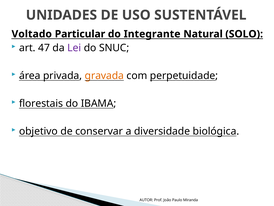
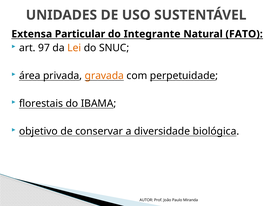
Voltado: Voltado -> Extensa (32, 34)
SOLO: SOLO -> FATO (244, 34)
47: 47 -> 97 (44, 48)
Lei colour: purple -> orange (74, 48)
